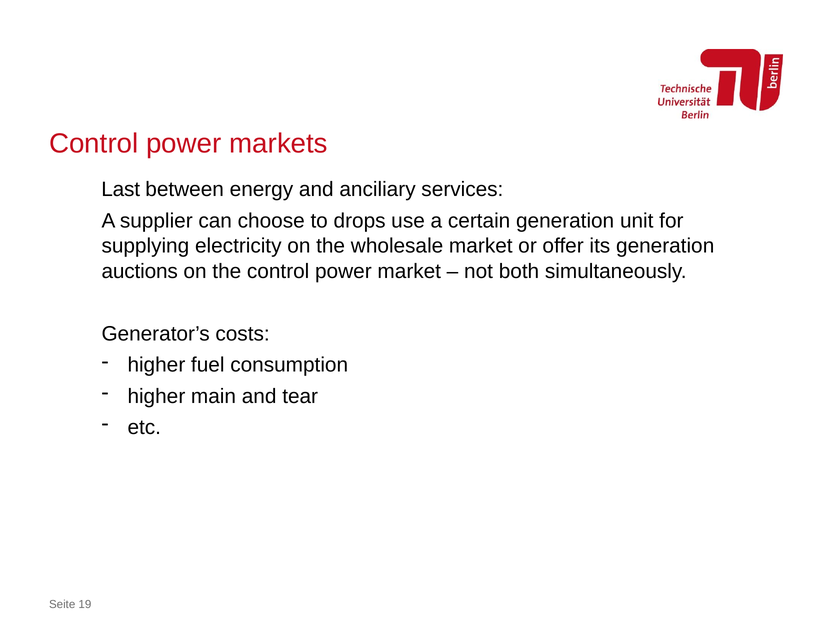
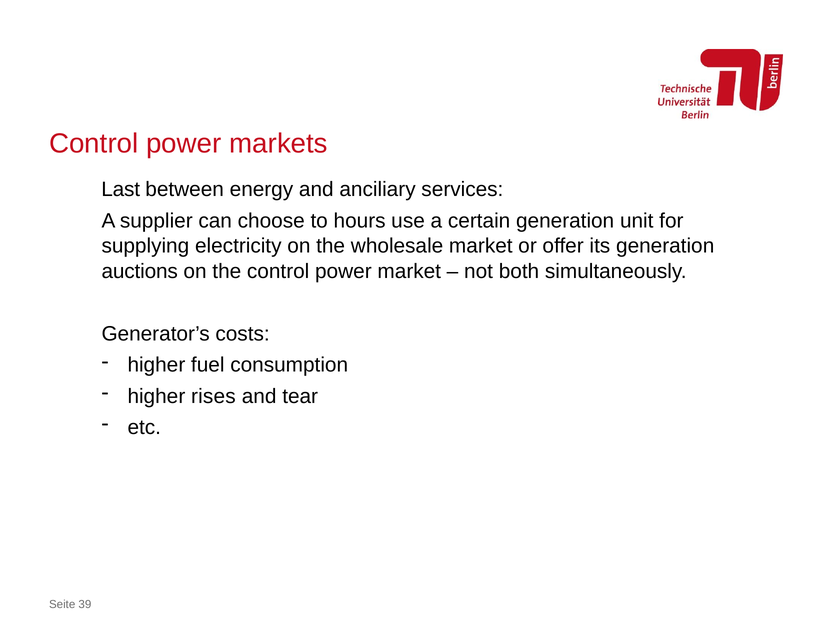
drops: drops -> hours (360, 221)
main: main -> rises (213, 396)
19: 19 -> 39 (85, 604)
